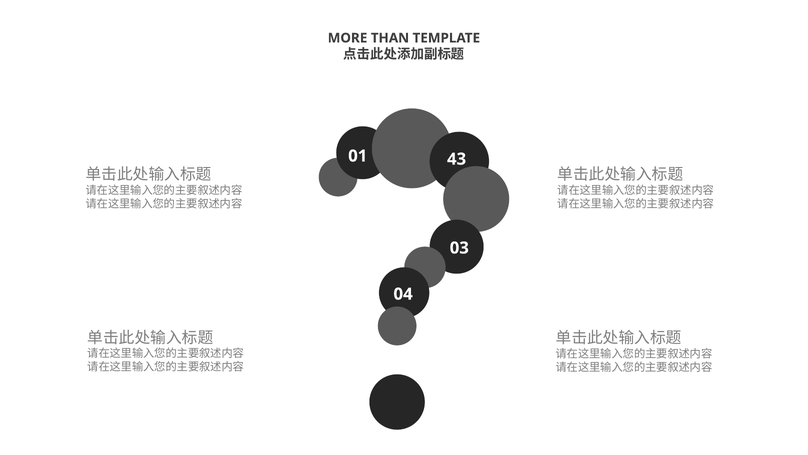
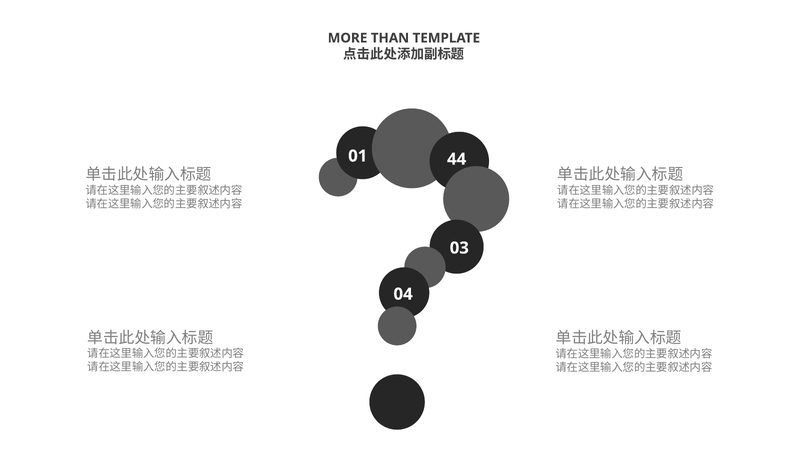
43: 43 -> 44 (457, 159)
